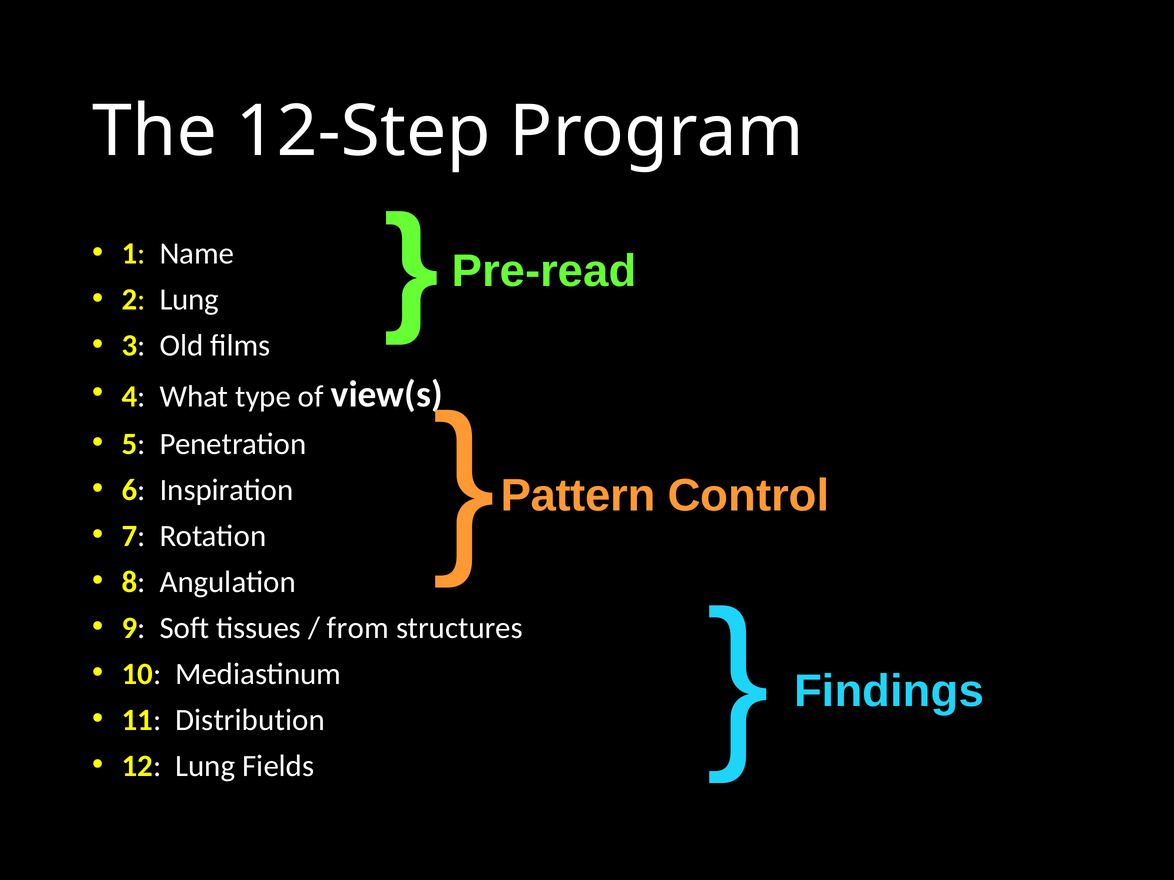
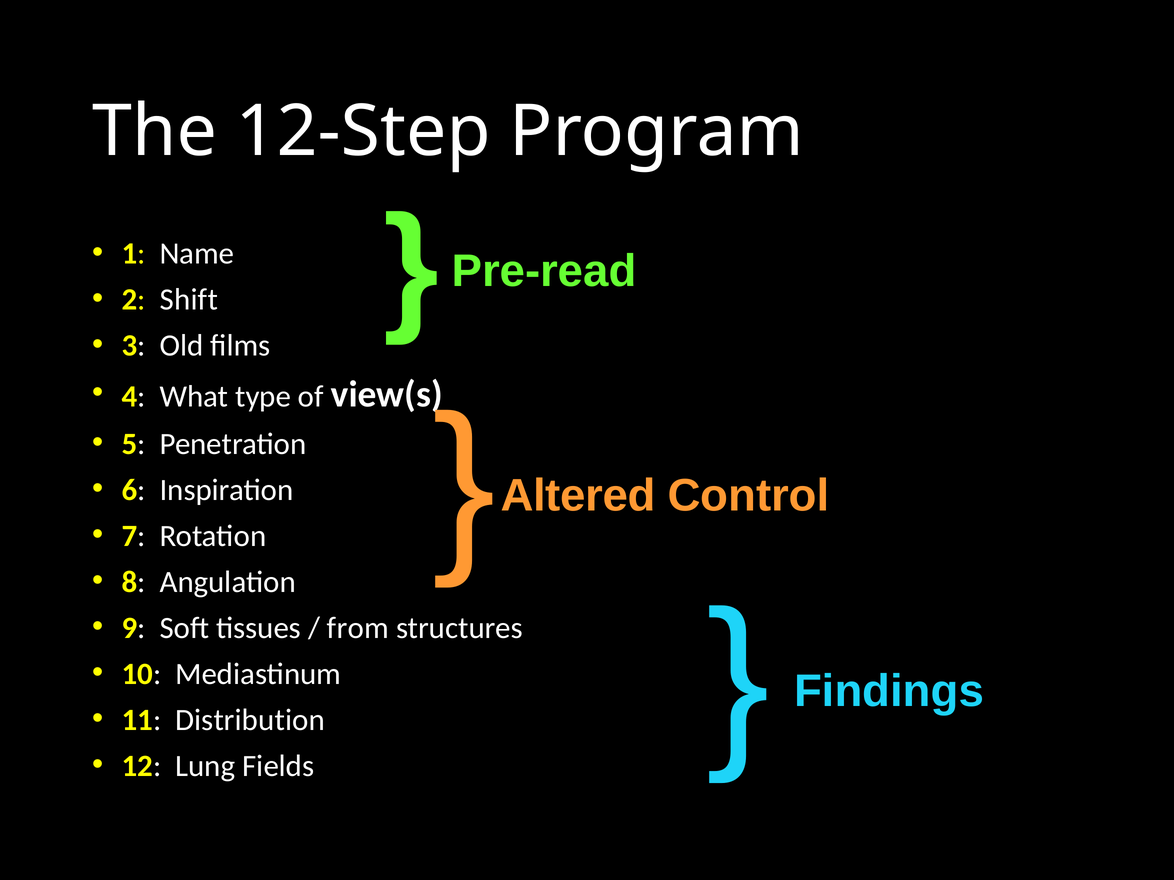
2 Lung: Lung -> Shift (189, 300)
Pattern: Pattern -> Altered (578, 496)
